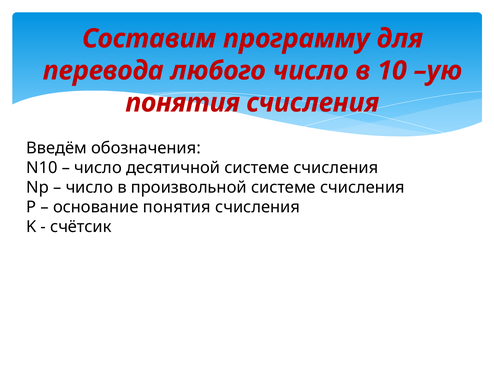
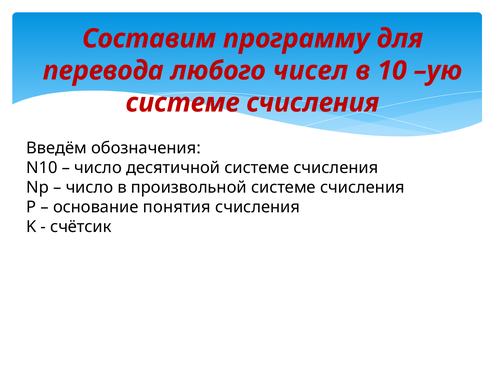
любого число: число -> чисел (310, 71)
понятия: понятия -> системе (183, 103)
